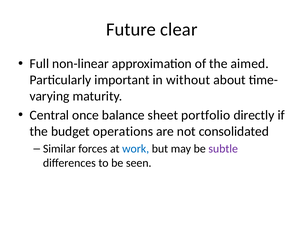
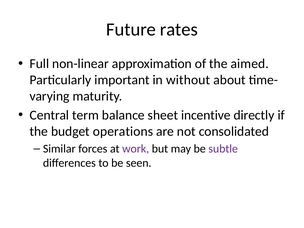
clear: clear -> rates (179, 29)
once: once -> term (86, 115)
portfolio: portfolio -> incentive (206, 115)
work colour: blue -> purple (136, 149)
